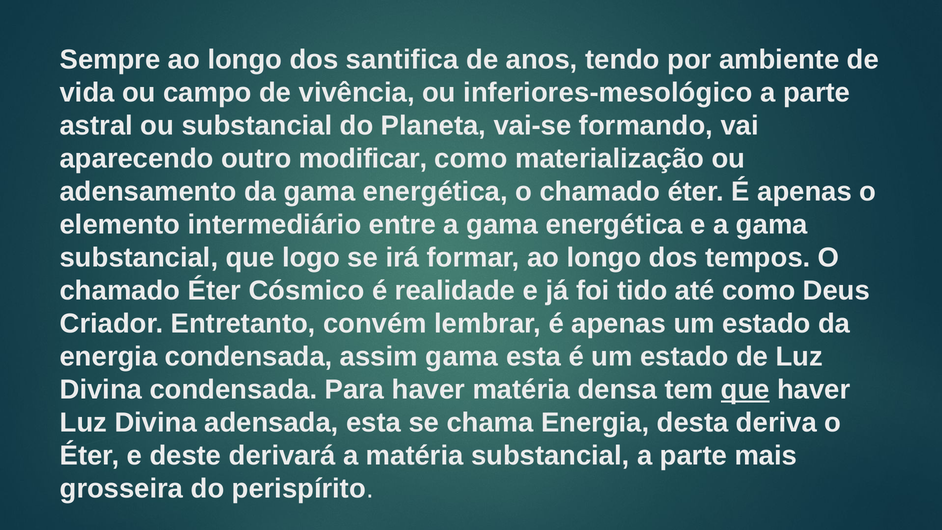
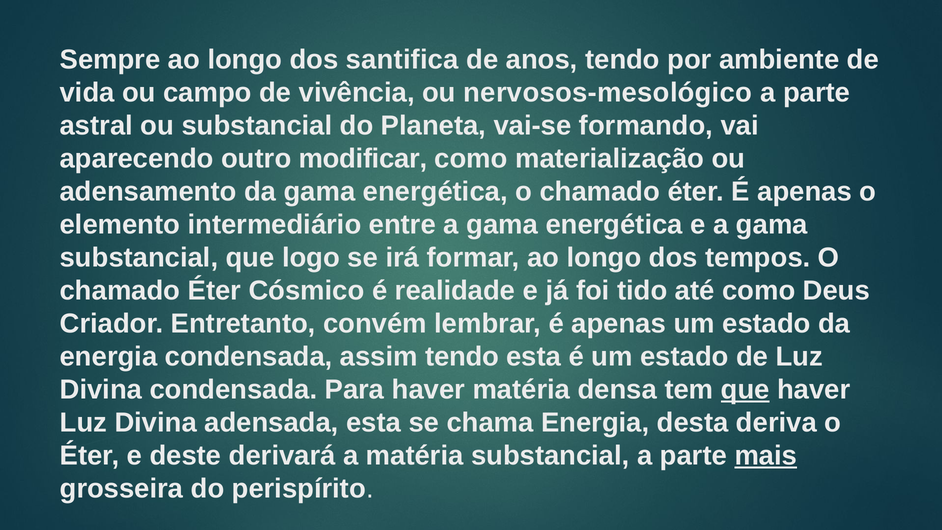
inferiores-mesológico: inferiores-mesológico -> nervosos-mesológico (608, 93)
assim gama: gama -> tendo (462, 357)
mais underline: none -> present (766, 456)
